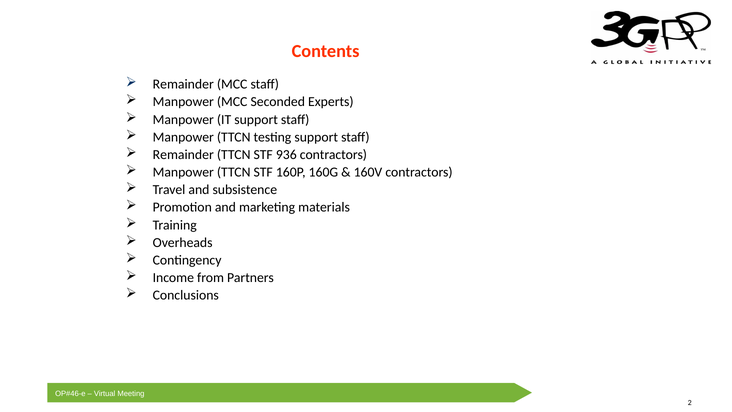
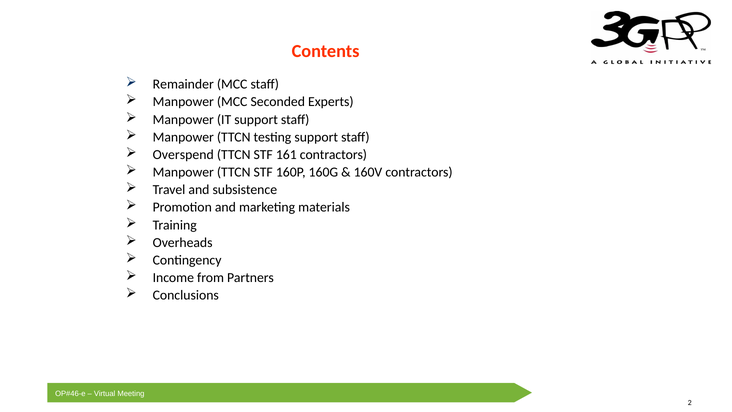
Remainder: Remainder -> Overspend (183, 155)
936: 936 -> 161 (286, 155)
